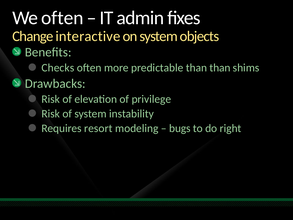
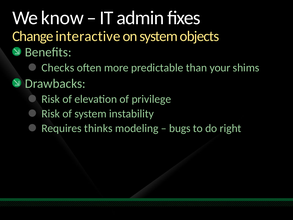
We often: often -> know (62, 18)
than than: than -> your (220, 68)
resort: resort -> thinks (98, 128)
